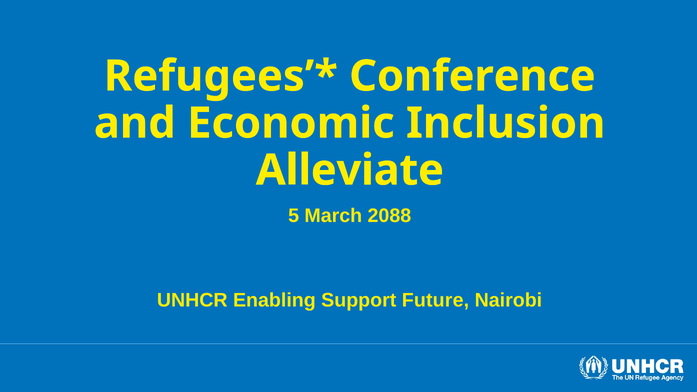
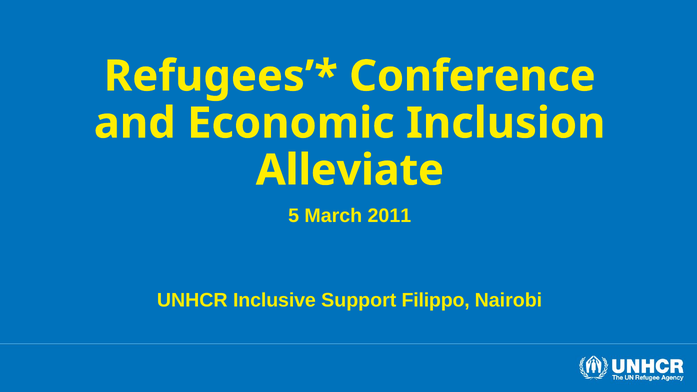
2088: 2088 -> 2011 (389, 216)
Enabling: Enabling -> Inclusive (274, 300)
Future: Future -> Filippo (436, 300)
